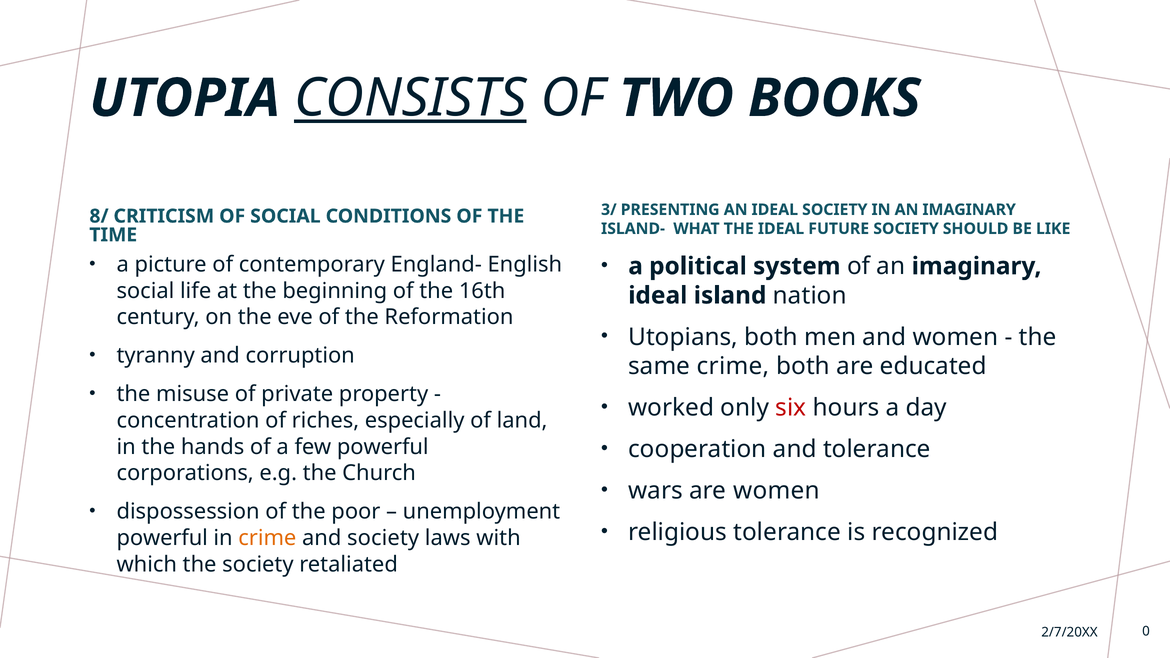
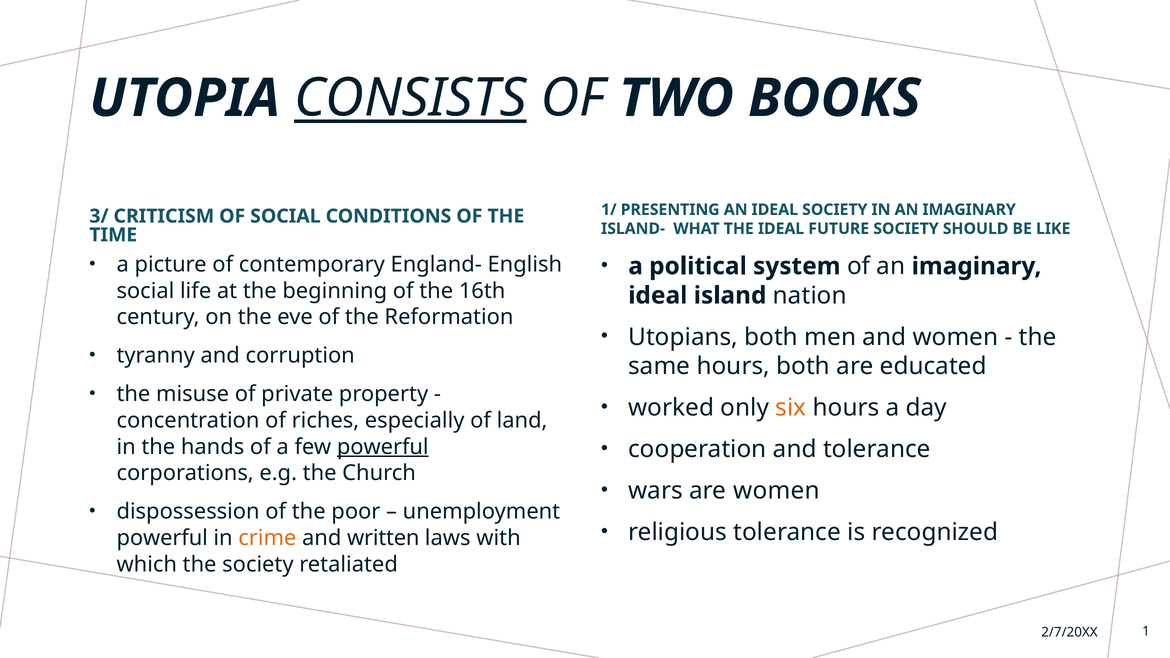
3/: 3/ -> 1/ (609, 210)
8/: 8/ -> 3/ (99, 216)
same crime: crime -> hours (733, 366)
six colour: red -> orange (791, 408)
powerful underline: none -> present (383, 447)
and society: society -> written (383, 538)
0: 0 -> 1 (1146, 631)
